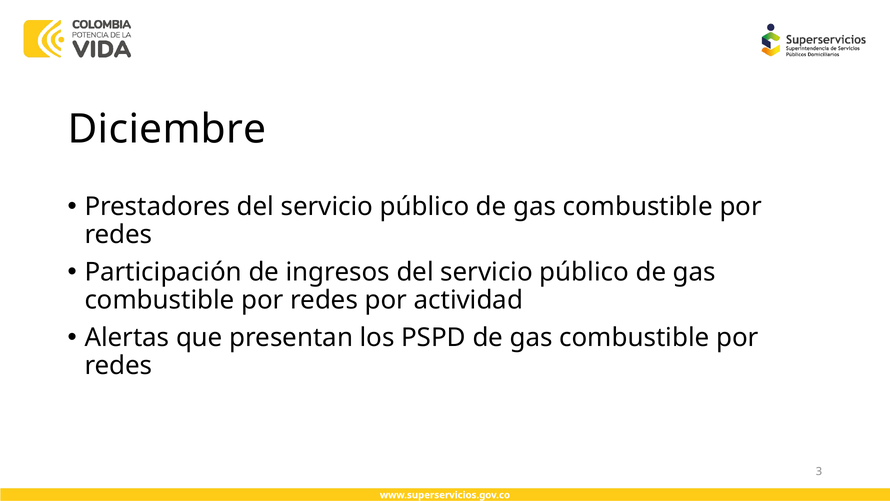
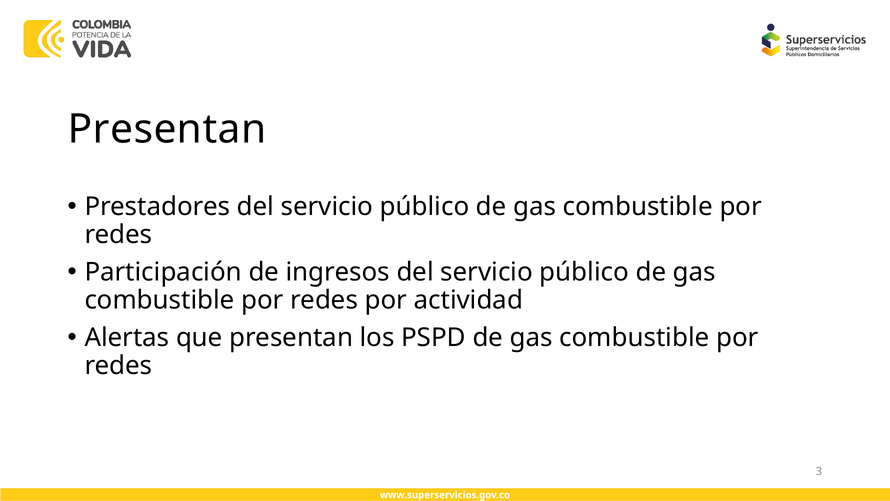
Diciembre: Diciembre -> Presentan (167, 129)
